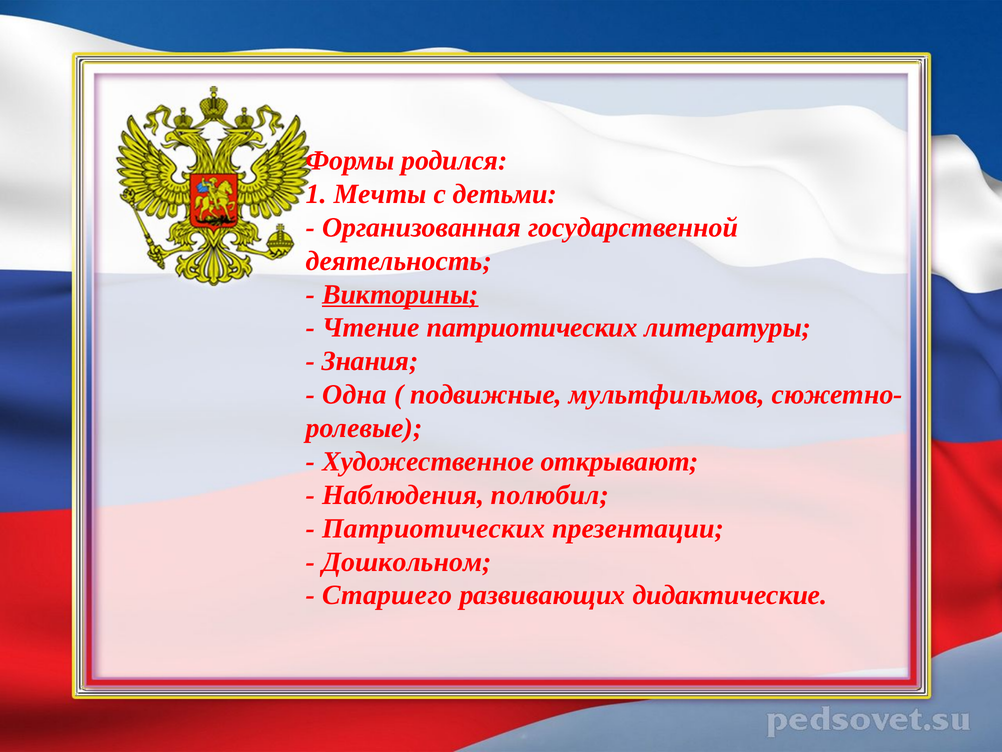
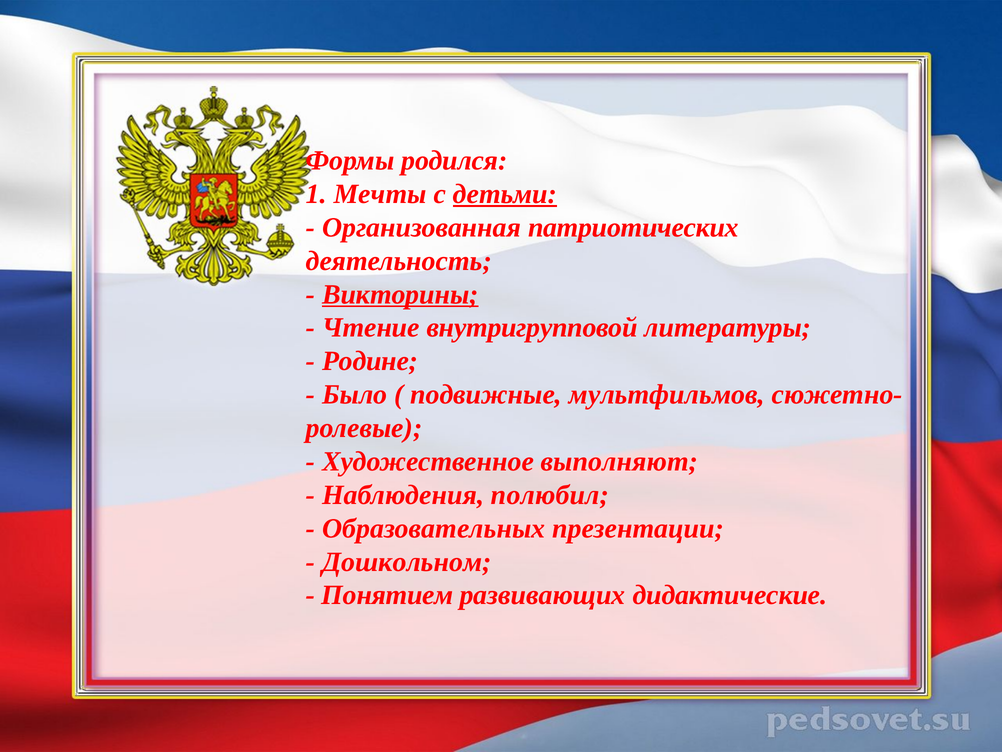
детьми underline: none -> present (505, 194)
государственной: государственной -> патриотических (633, 227)
Чтение патриотических: патриотических -> внутригрупповой (532, 328)
Знания: Знания -> Родине (370, 361)
Одна: Одна -> Было (355, 394)
открывают: открывают -> выполняют (620, 461)
Патриотических: Патриотических -> Образовательных (434, 528)
Старшего: Старшего -> Понятием (387, 595)
